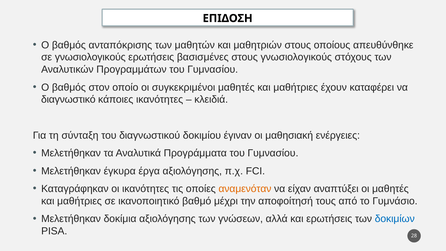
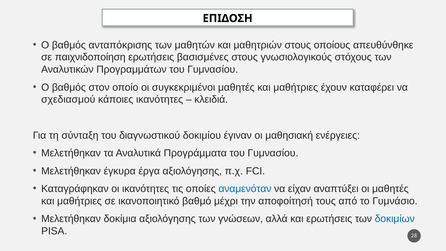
σε γνωσιολογικούς: γνωσιολογικούς -> παιχνιδοποίηση (90, 57)
διαγνωστικό: διαγνωστικό -> σχεδιασμού (68, 100)
αναμενόταν colour: orange -> blue (245, 189)
